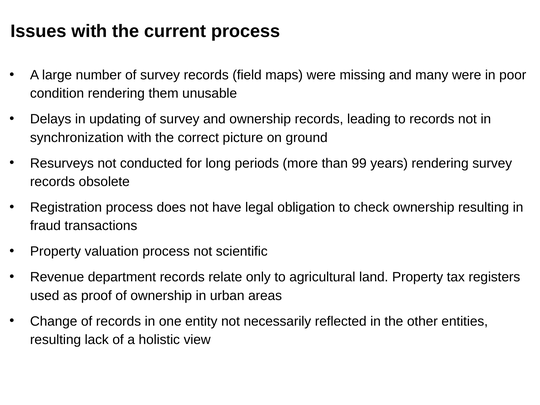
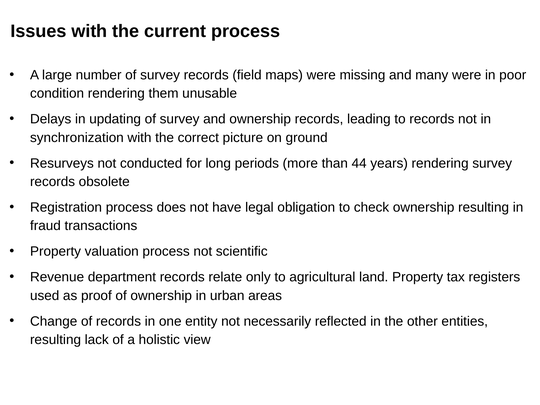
99: 99 -> 44 (359, 163)
